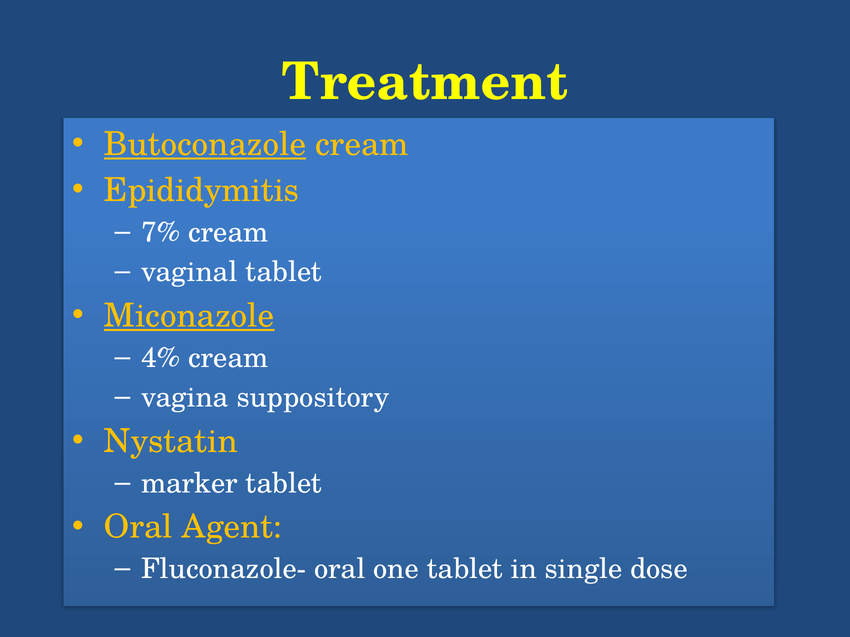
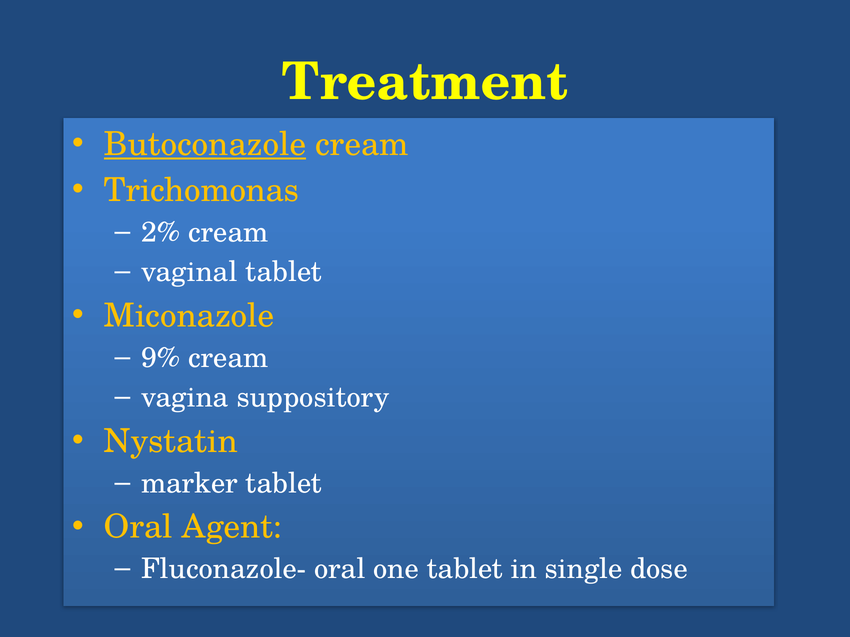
Epididymitis: Epididymitis -> Trichomonas (202, 190)
7%: 7% -> 2% (161, 233)
Miconazole underline: present -> none (189, 316)
4%: 4% -> 9% (161, 358)
